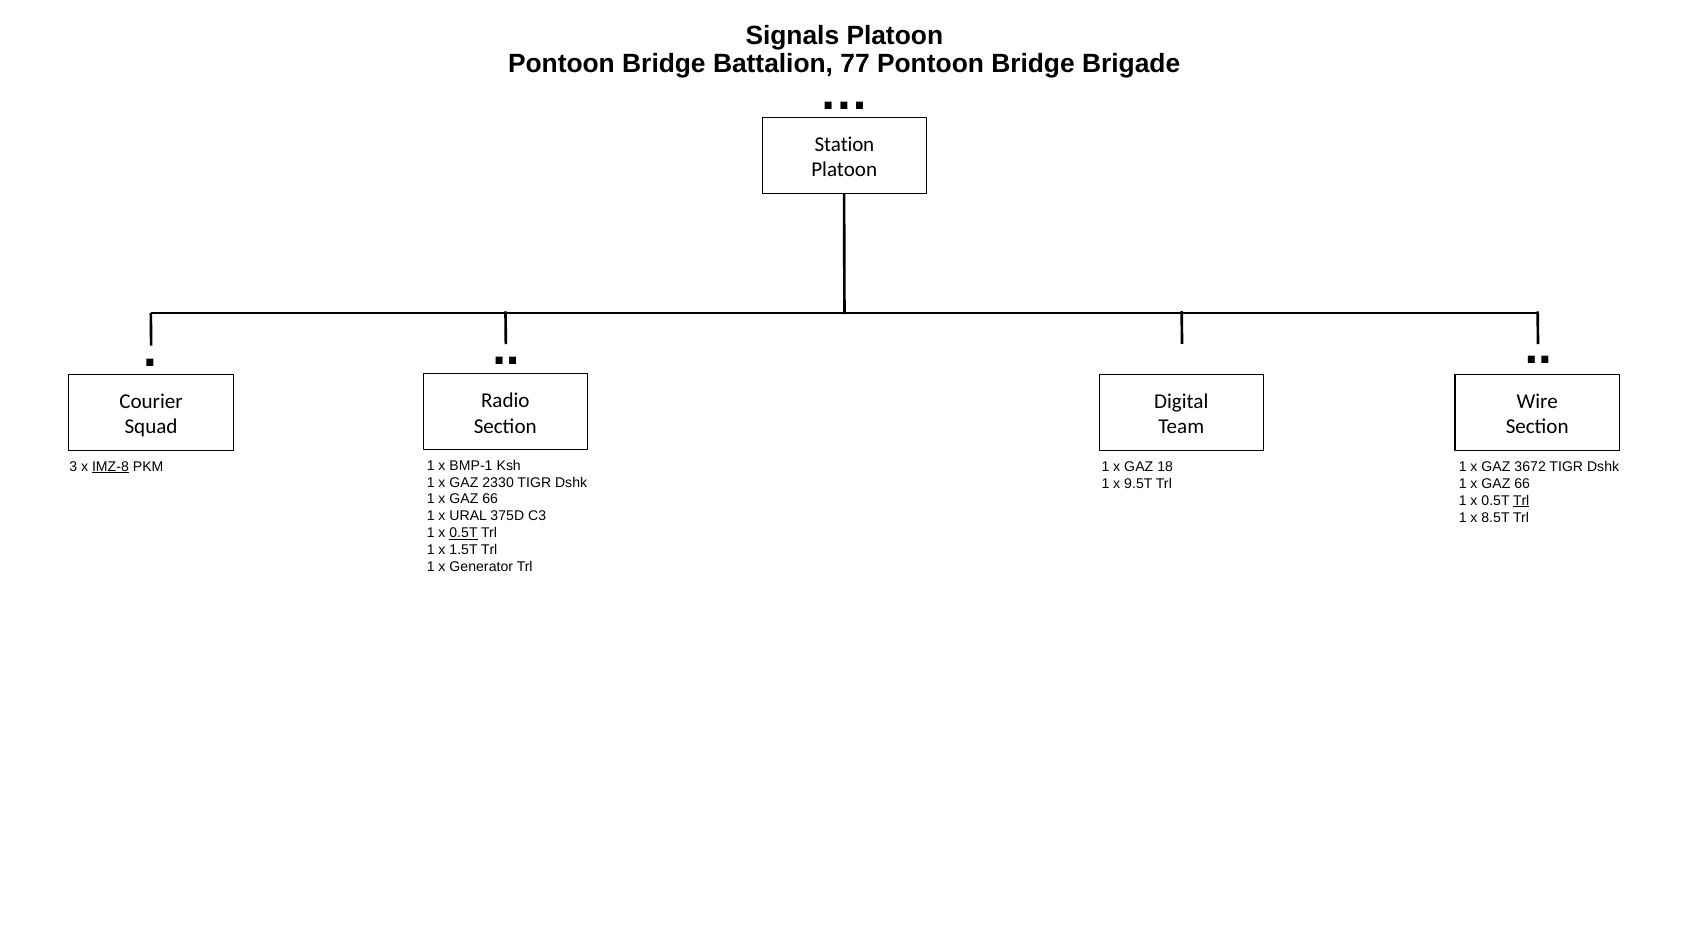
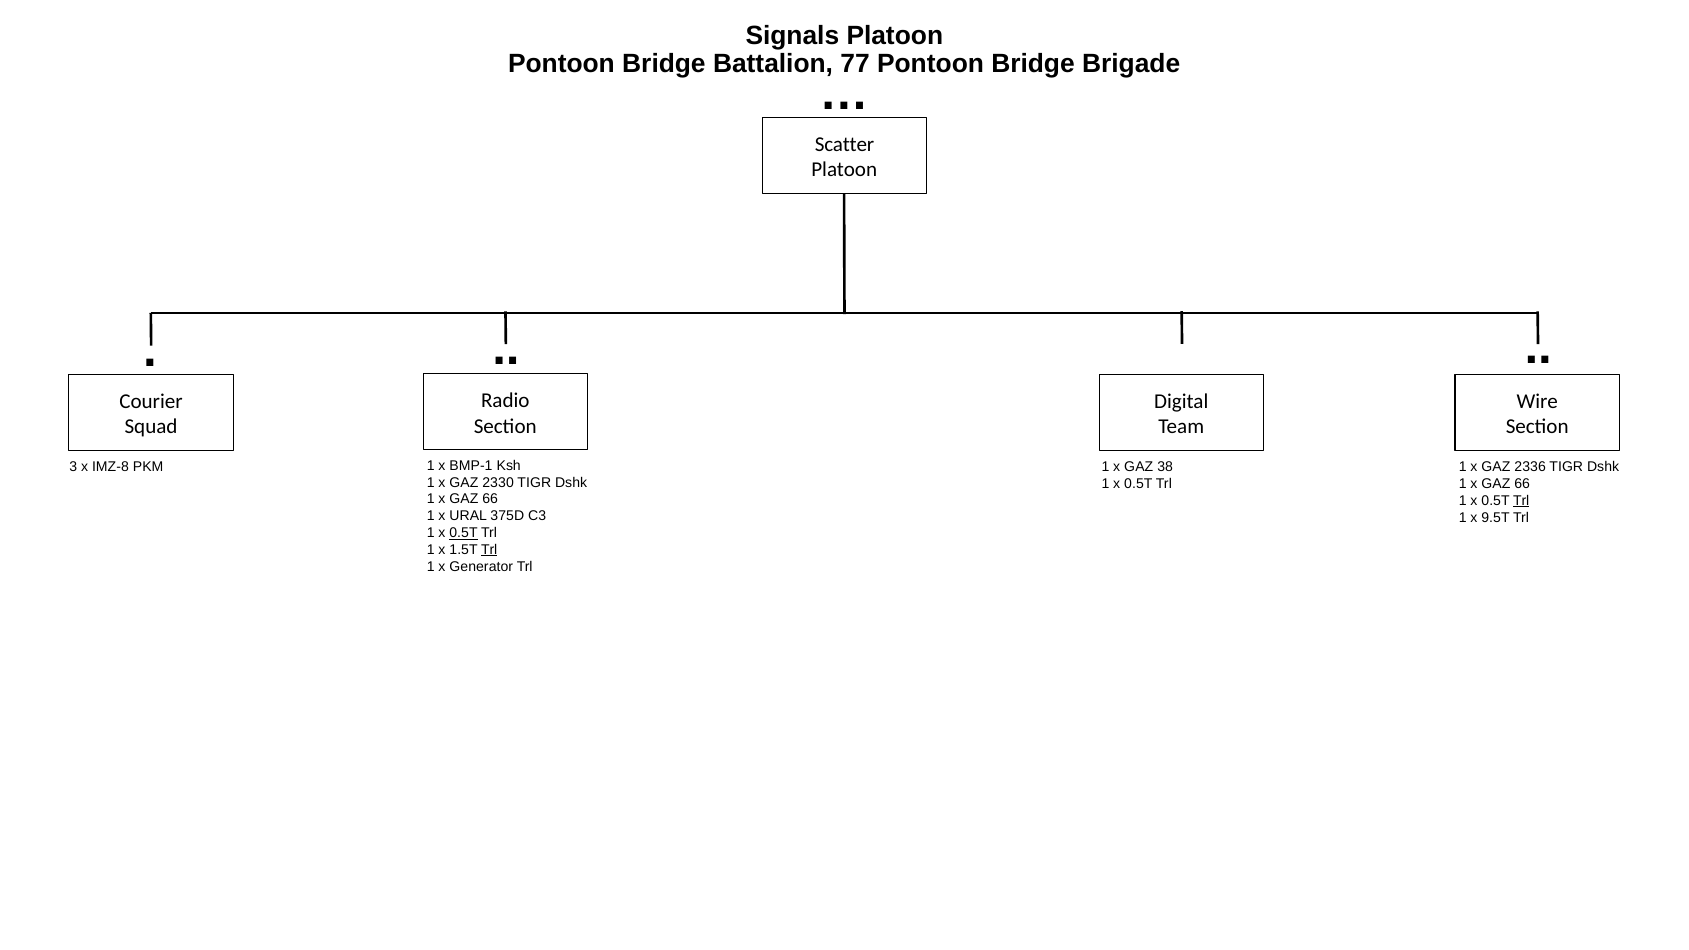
Station: Station -> Scatter (844, 145)
IMZ-8 underline: present -> none (110, 467)
18: 18 -> 38 (1165, 467)
3672: 3672 -> 2336 (1530, 467)
9.5T: 9.5T -> 0.5T (1138, 484)
8.5T: 8.5T -> 9.5T (1495, 517)
Trl underline: none -> present (489, 550)
